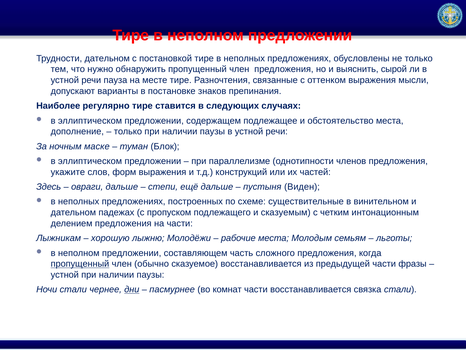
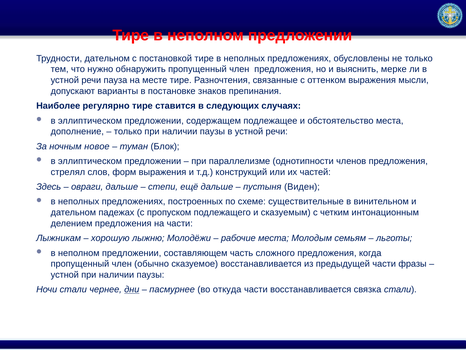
сырой: сырой -> мерке (394, 69)
маске: маске -> новое (97, 146)
укажите: укажите -> стрелял (68, 172)
пропущенный underline: present -> none (80, 264)
комнат: комнат -> откуда (227, 289)
